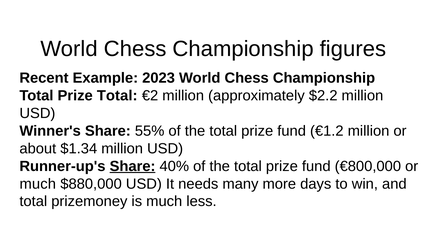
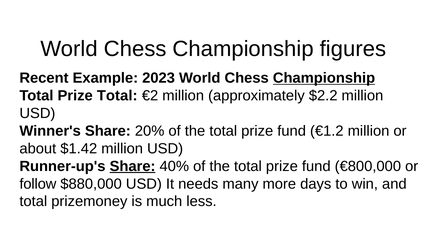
Championship underline: none -> present (324, 78)
55%: 55% -> 20% (150, 131)
$1.34: $1.34 -> $1.42 (79, 149)
much: much -> follow (38, 184)
